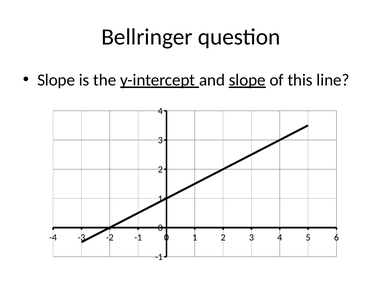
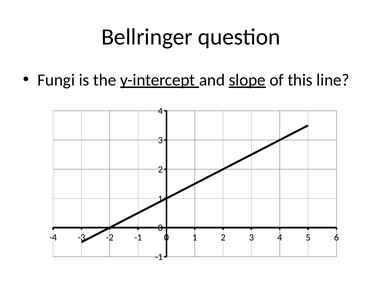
Slope: Slope -> Fungi (56, 80)
